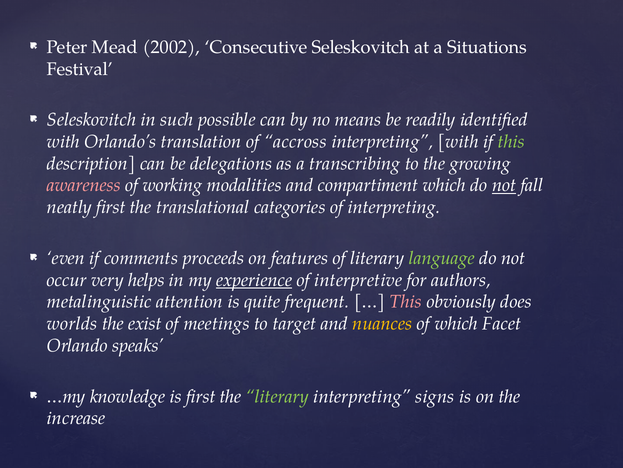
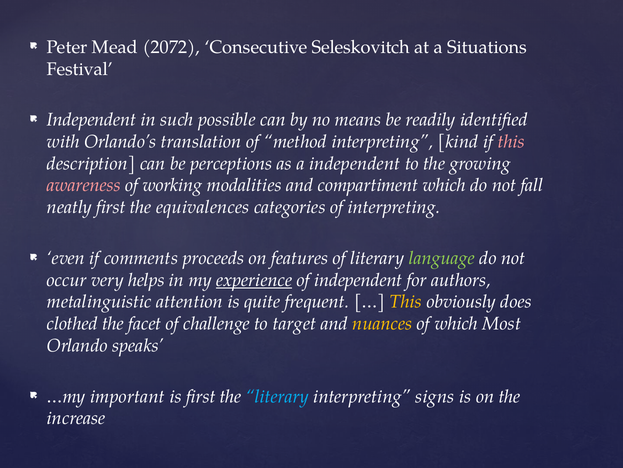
2002: 2002 -> 2072 (171, 47)
Seleskovitch: Seleskovitch -> Independent (92, 120)
accross: accross -> method (295, 142)
interpreting with: with -> kind (458, 142)
this colour: light green -> pink (511, 142)
delegations: delegations -> perceptions (231, 163)
a transcribing: transcribing -> independent (355, 163)
not underline: present -> none (504, 185)
translational: translational -> equivalences (203, 207)
of interpretive: interpretive -> independent (358, 280)
This colour: pink -> yellow (406, 301)
worlds: worlds -> clothed (72, 323)
exist: exist -> facet (145, 323)
meetings: meetings -> challenge (217, 323)
Facet: Facet -> Most (502, 323)
knowledge: knowledge -> important (128, 396)
literary colour: light green -> light blue (278, 396)
